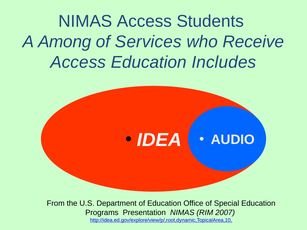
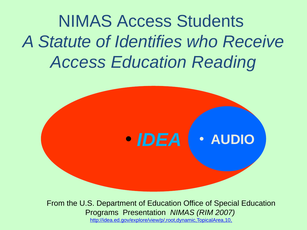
Among: Among -> Statute (65, 42)
Services: Services -> Identifies (148, 42)
Includes: Includes -> Reading (224, 62)
IDEA colour: white -> light blue (159, 140)
